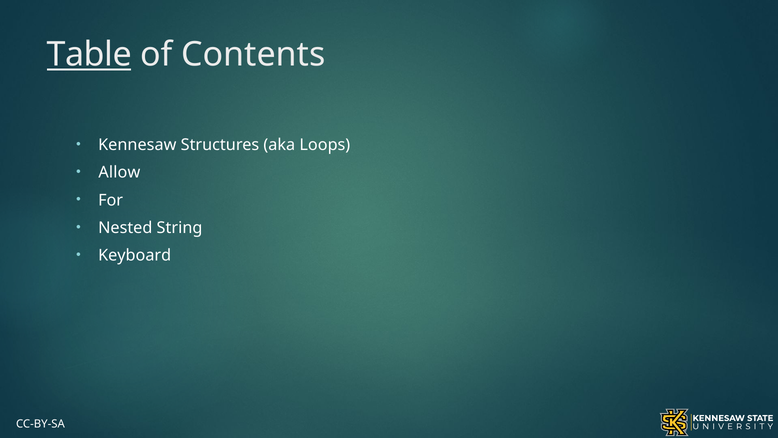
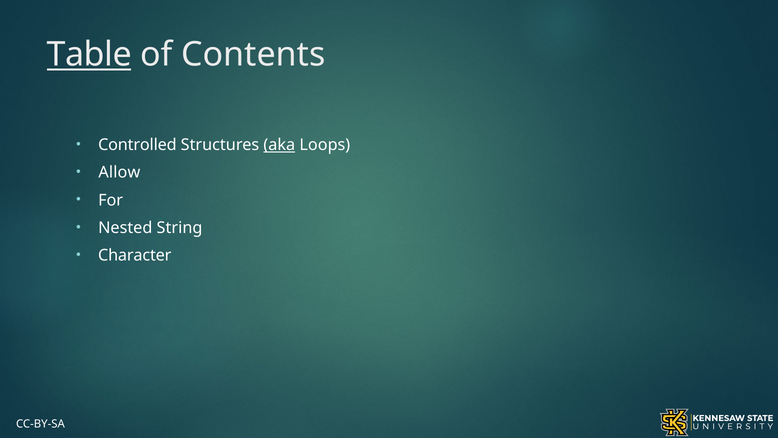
Kennesaw: Kennesaw -> Controlled (137, 145)
aka underline: none -> present (279, 145)
Keyboard: Keyboard -> Character (135, 255)
